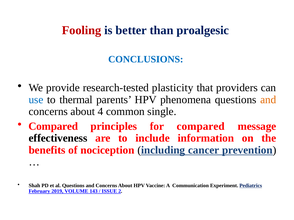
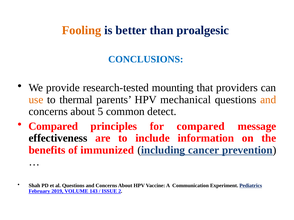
Fooling colour: red -> orange (82, 30)
plasticity: plasticity -> mounting (173, 88)
use colour: blue -> orange (36, 100)
phenomena: phenomena -> mechanical (186, 100)
4: 4 -> 5 (101, 112)
single: single -> detect (162, 112)
nociception: nociception -> immunized (107, 150)
